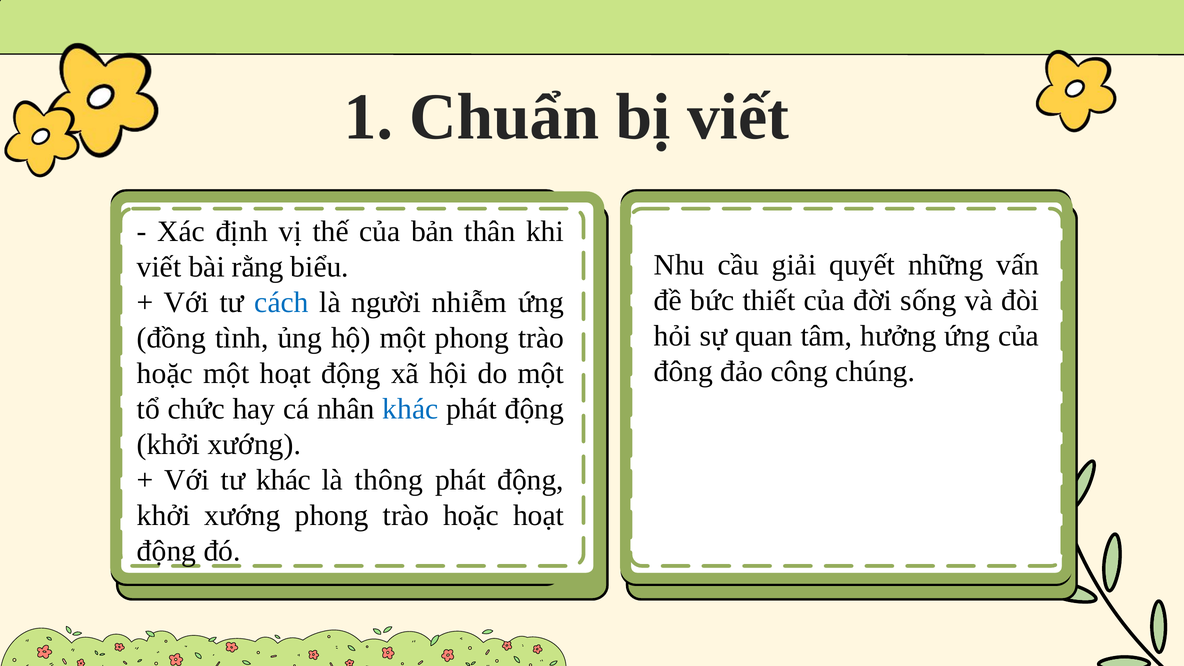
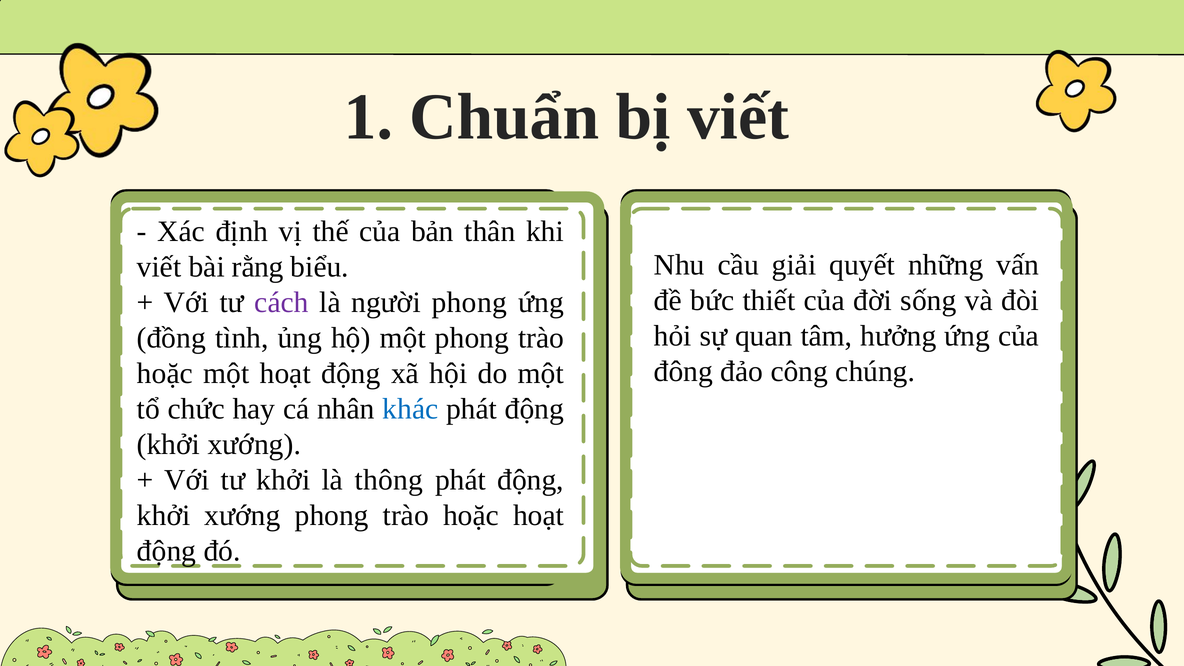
cách colour: blue -> purple (282, 303)
người nhiễm: nhiễm -> phong (469, 303)
tư khác: khác -> khởi (283, 480)
